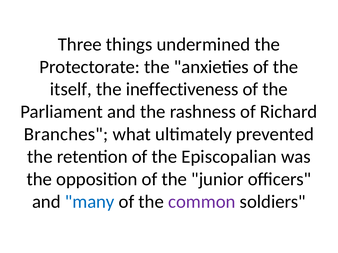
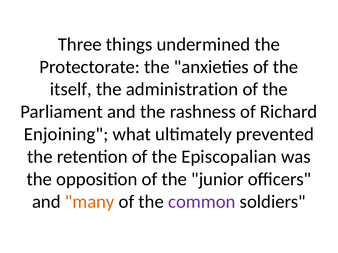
ineffectiveness: ineffectiveness -> administration (182, 89)
Branches: Branches -> Enjoining (66, 135)
many colour: blue -> orange (90, 202)
